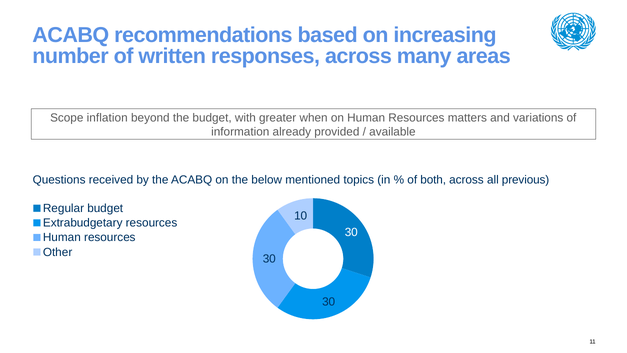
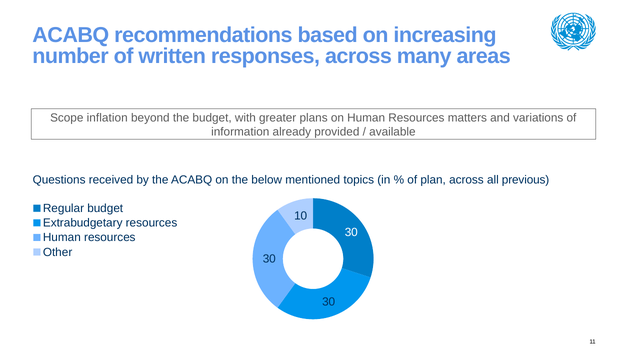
when: when -> plans (314, 118)
both: both -> plan (433, 180)
